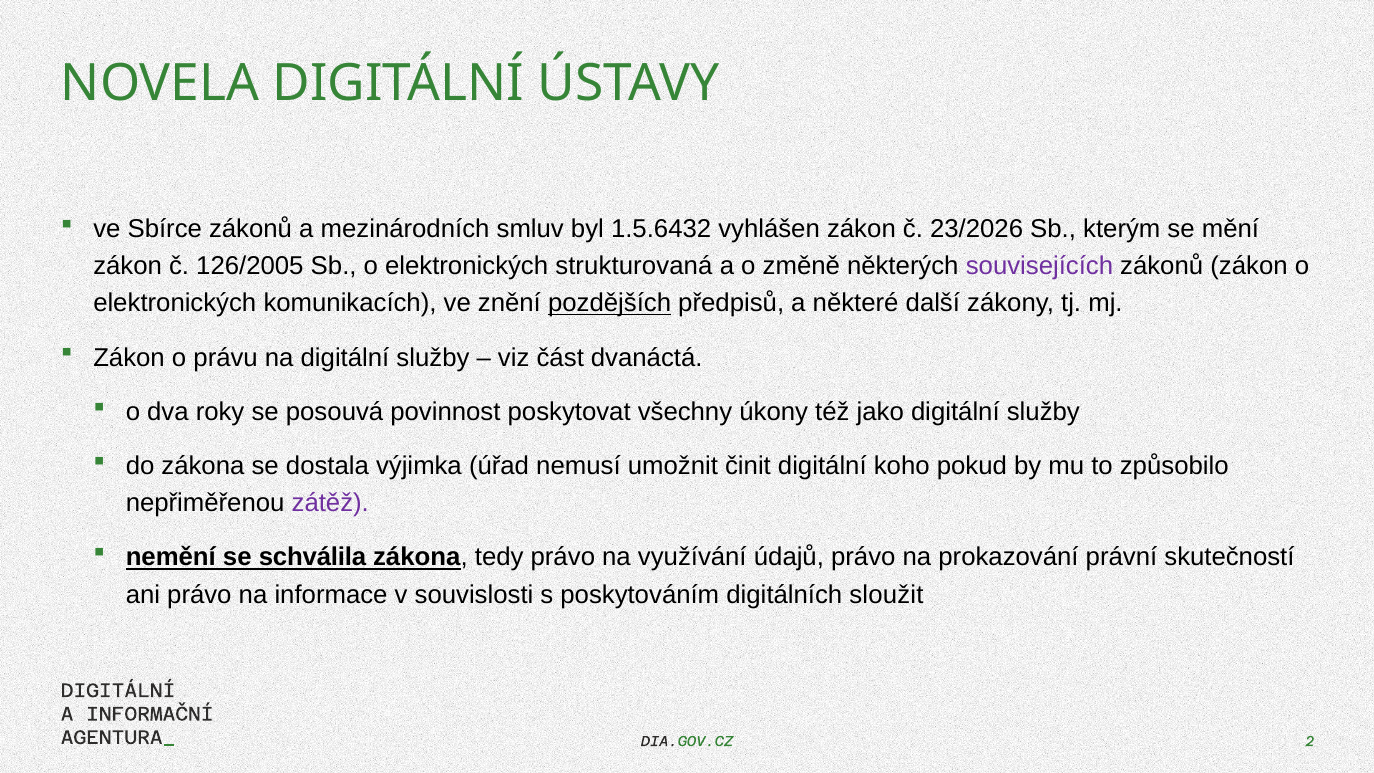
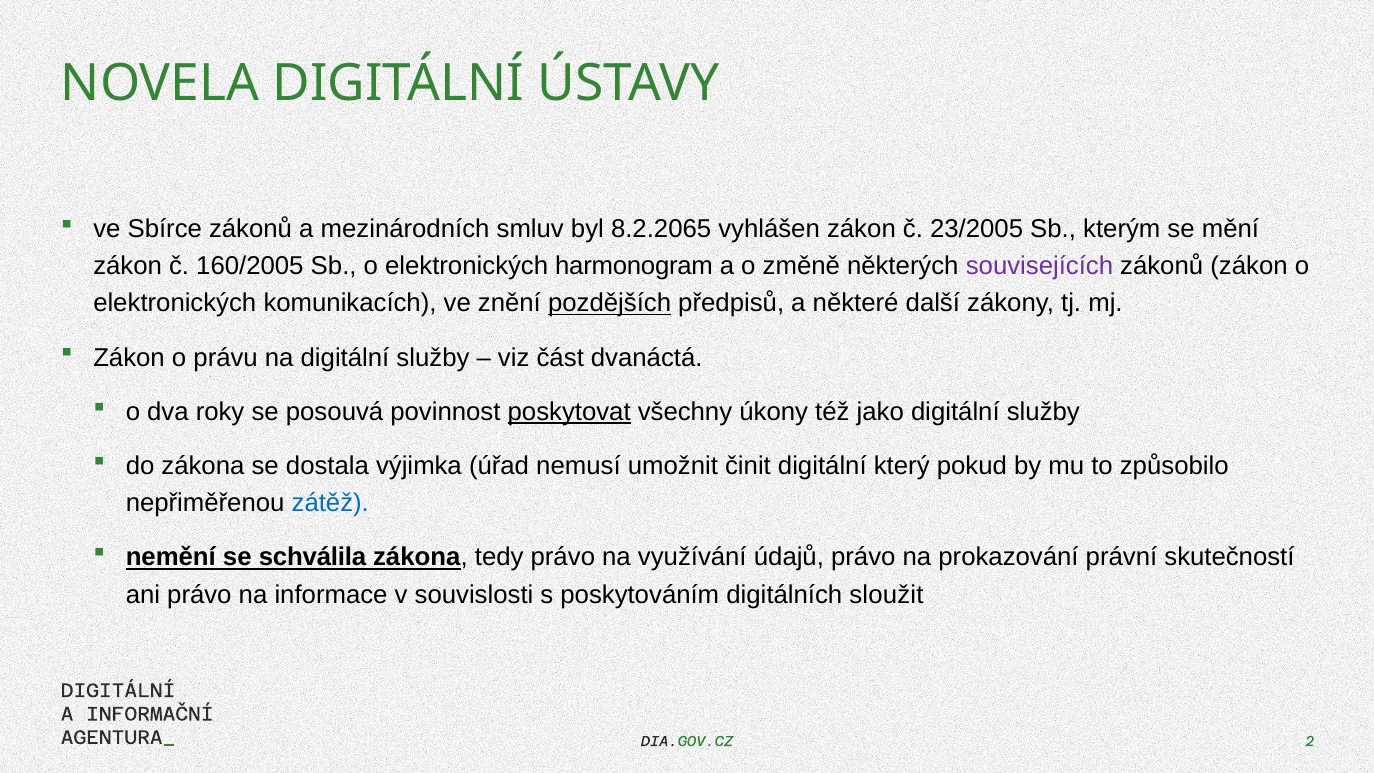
1.5.6432: 1.5.6432 -> 8.2.2065 (661, 229)
23/2026: 23/2026 -> 23/2005 (977, 229)
126/2005: 126/2005 -> 160/2005 (250, 266)
strukturovaná: strukturovaná -> harmonogram (634, 266)
poskytovat underline: none -> present (569, 412)
koho: koho -> který (902, 466)
zátěž colour: purple -> blue (330, 503)
